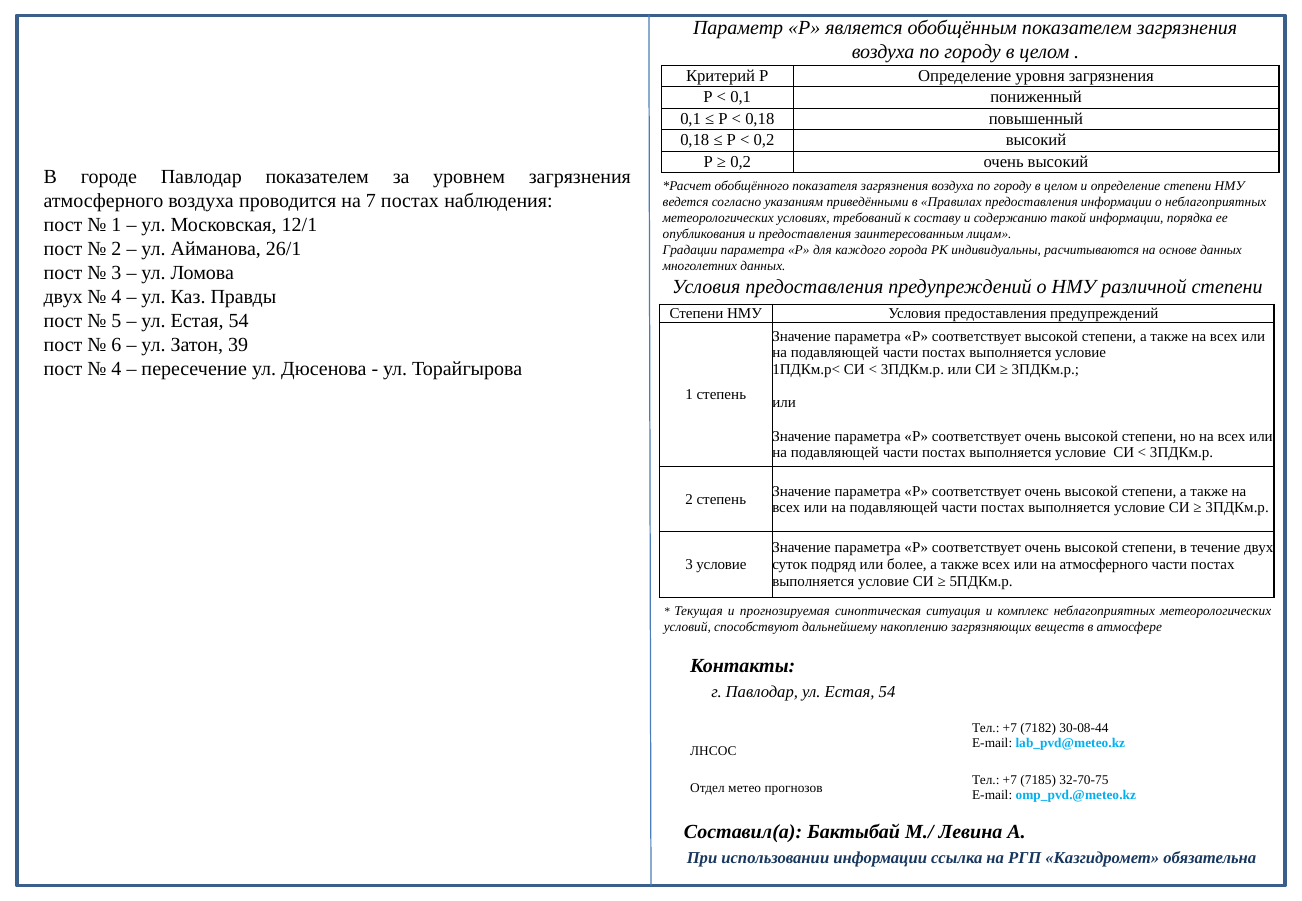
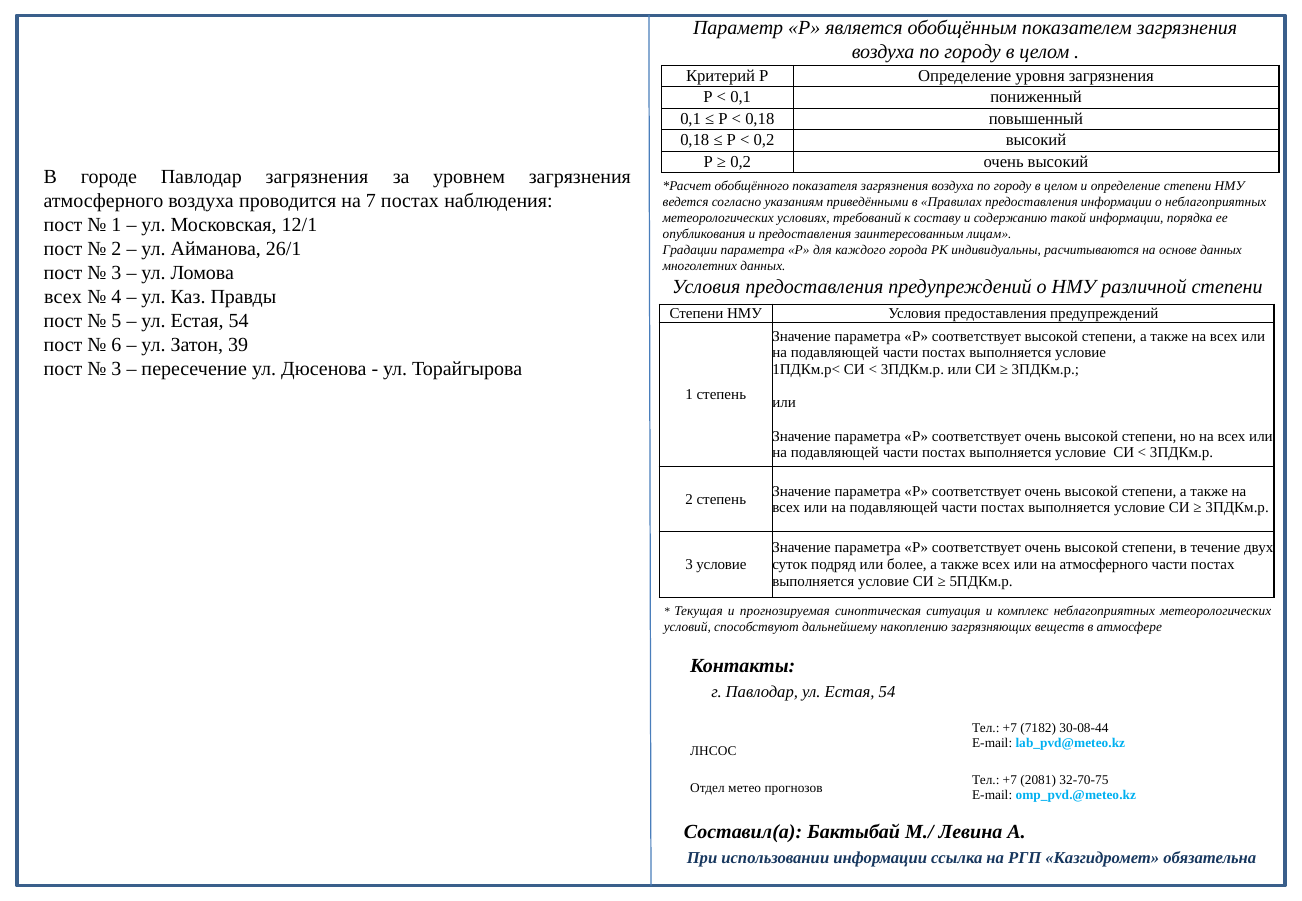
Павлодар показателем: показателем -> загрязнения (317, 177)
двух: двух -> всех (63, 297)
4: 4 -> 3 (116, 369)
7185: 7185 -> 2081 (1038, 781)
